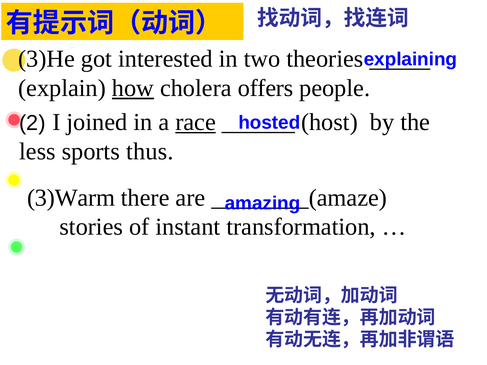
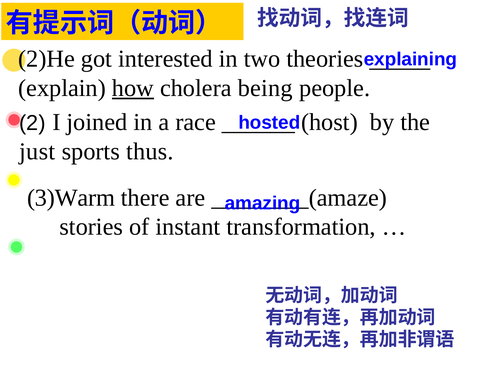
3)He: 3)He -> 2)He (46, 59)
offers: offers -> being (265, 88)
race underline: present -> none (196, 122)
less: less -> just (37, 151)
